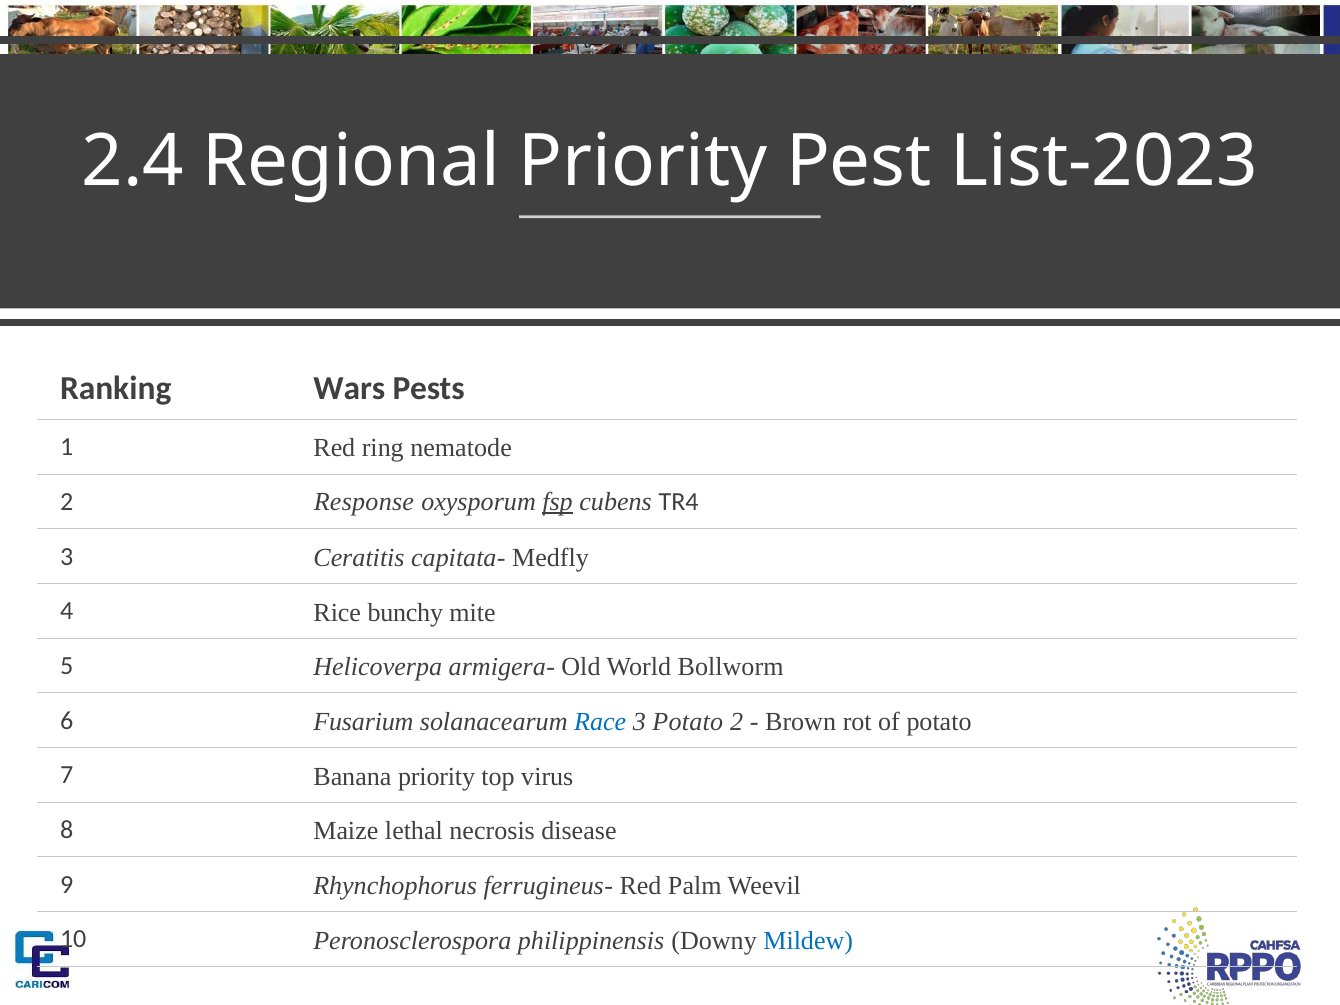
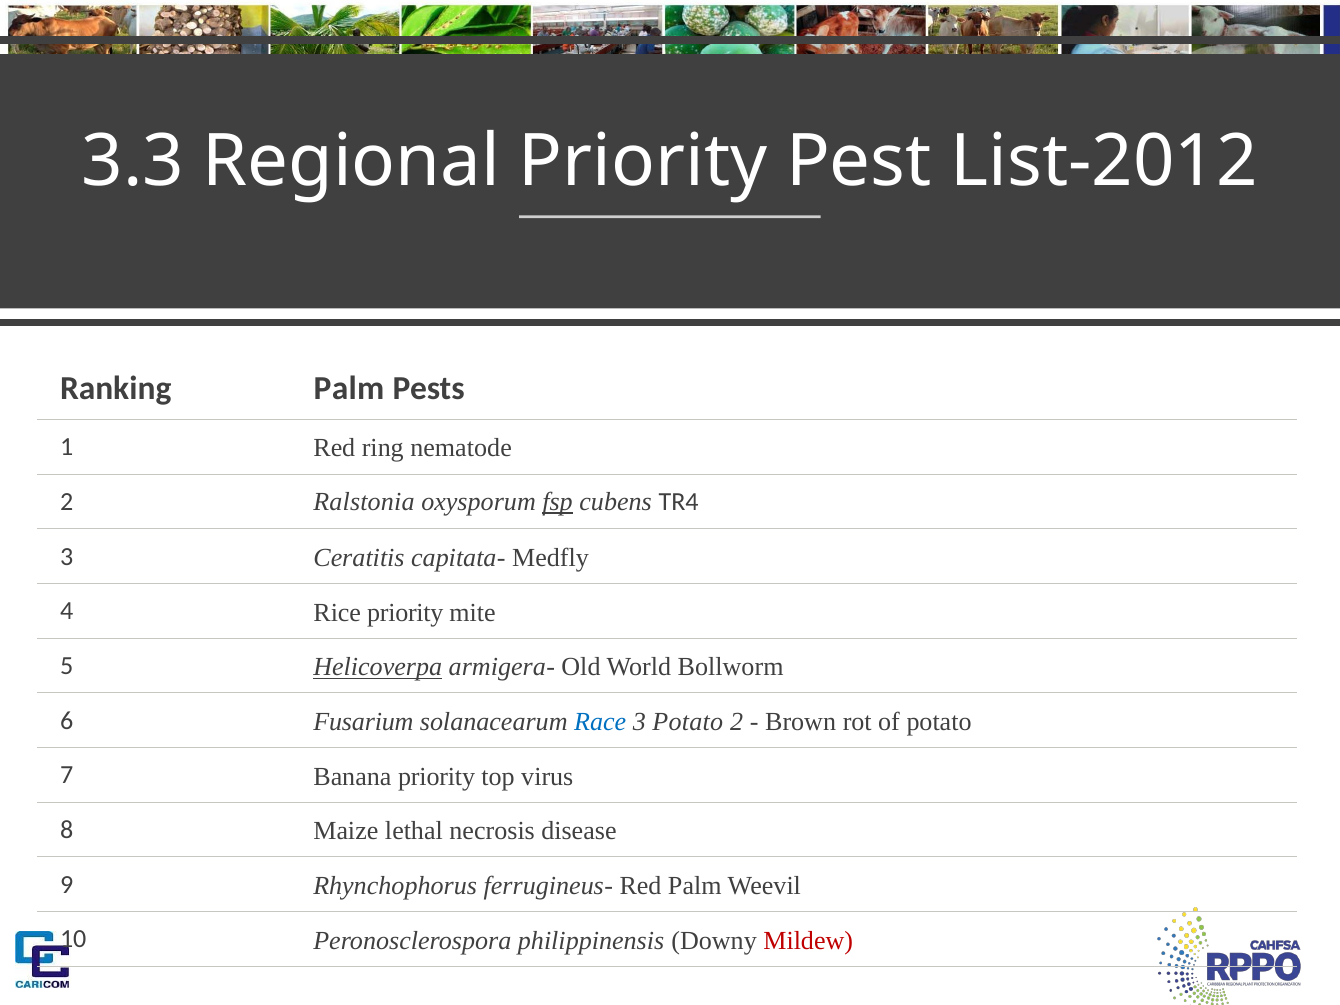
2.4: 2.4 -> 3.3 (133, 162)
List-2023: List-2023 -> List-2012 (1104, 162)
Ranking Wars: Wars -> Palm (349, 388)
Response: Response -> Ralstonia (364, 502)
Rice bunchy: bunchy -> priority (405, 613)
Helicoverpa underline: none -> present (378, 667)
Mildew colour: blue -> red (808, 940)
